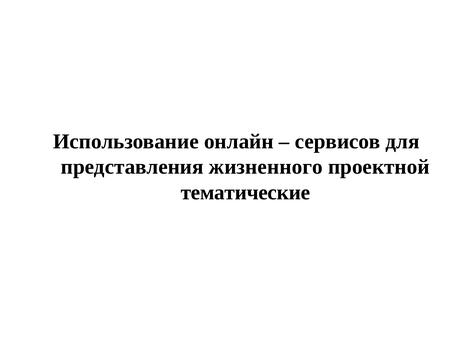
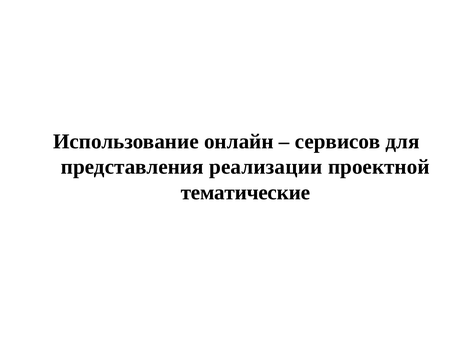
жизненного: жизненного -> реализации (266, 167)
